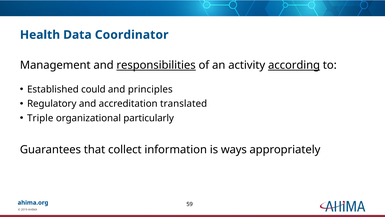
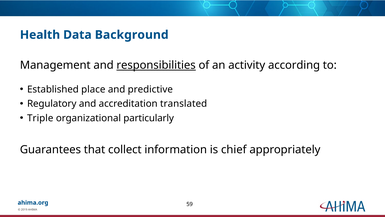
Coordinator: Coordinator -> Background (132, 35)
according underline: present -> none (294, 65)
could: could -> place (93, 89)
principles: principles -> predictive (150, 89)
ways: ways -> chief (234, 149)
